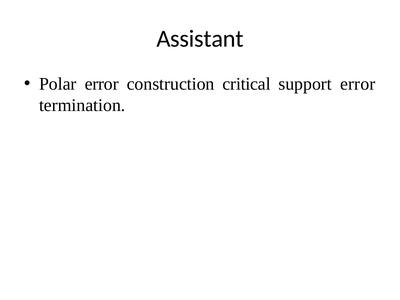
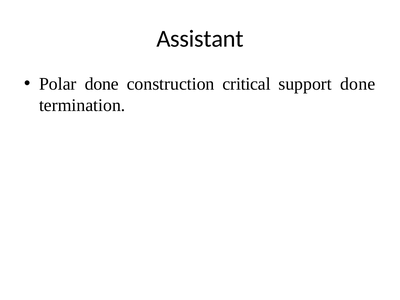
Polar error: error -> done (102, 84)
support error: error -> done (358, 84)
